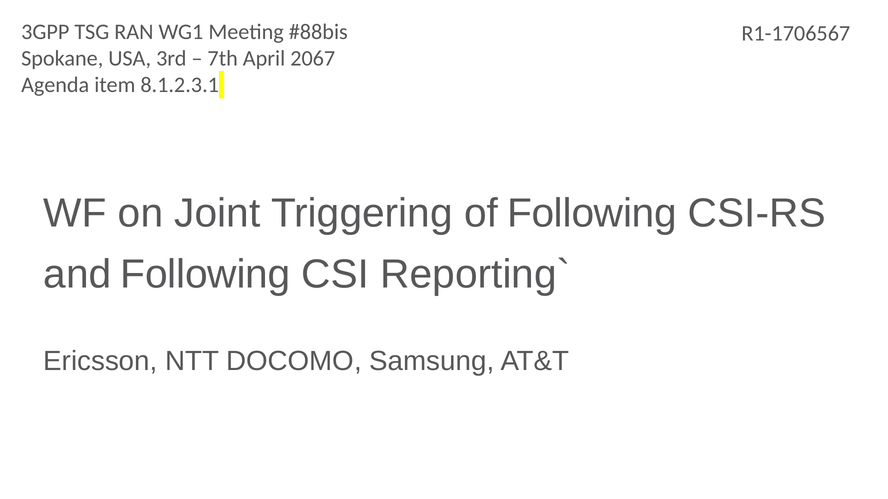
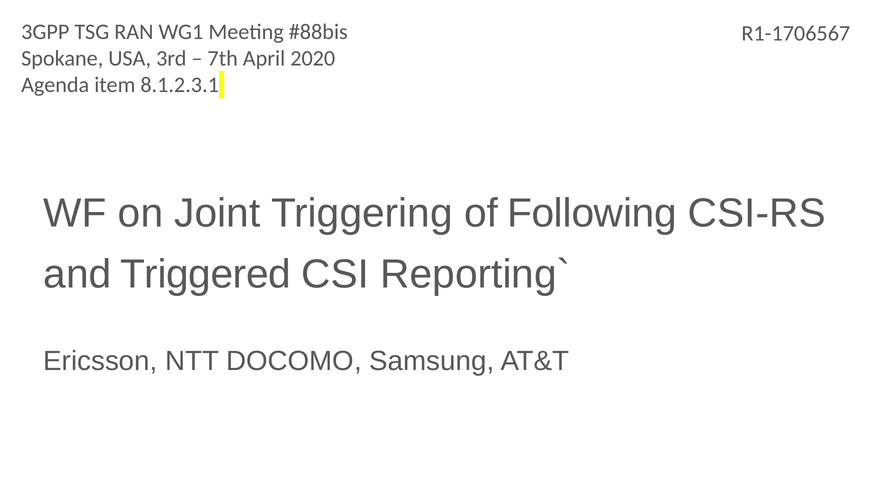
2067: 2067 -> 2020 (313, 59)
and Following: Following -> Triggered (205, 275)
